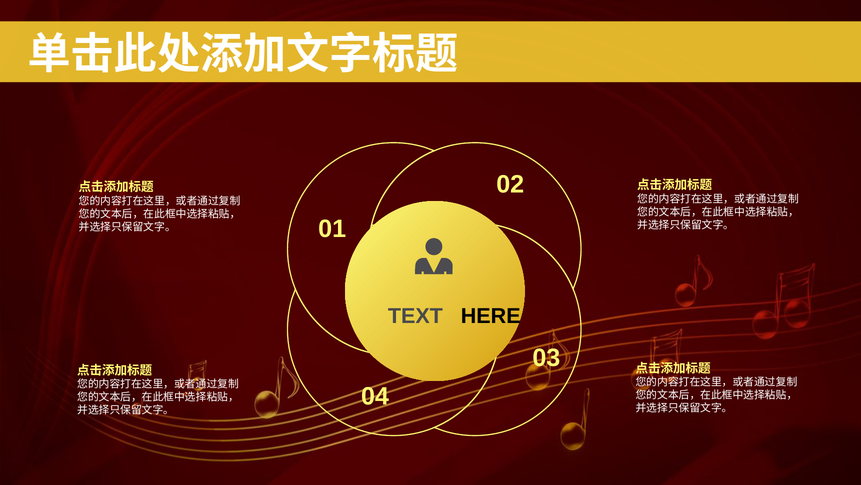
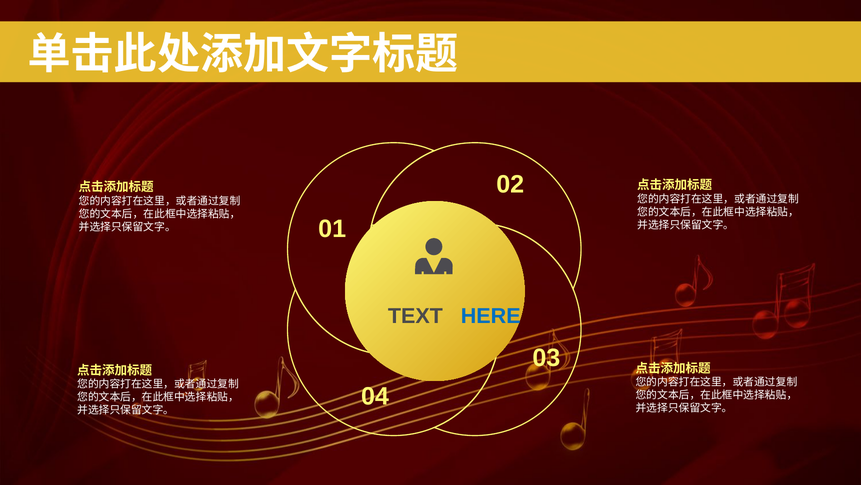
HERE colour: black -> blue (491, 316)
